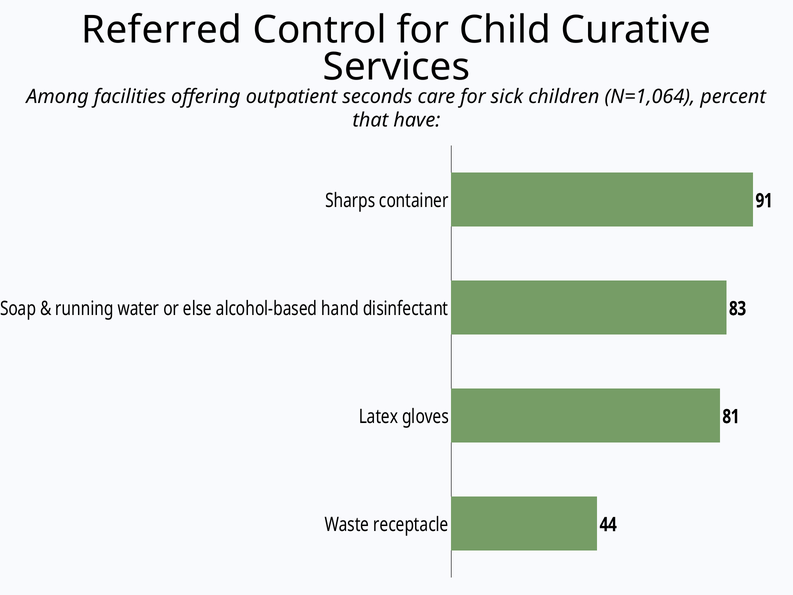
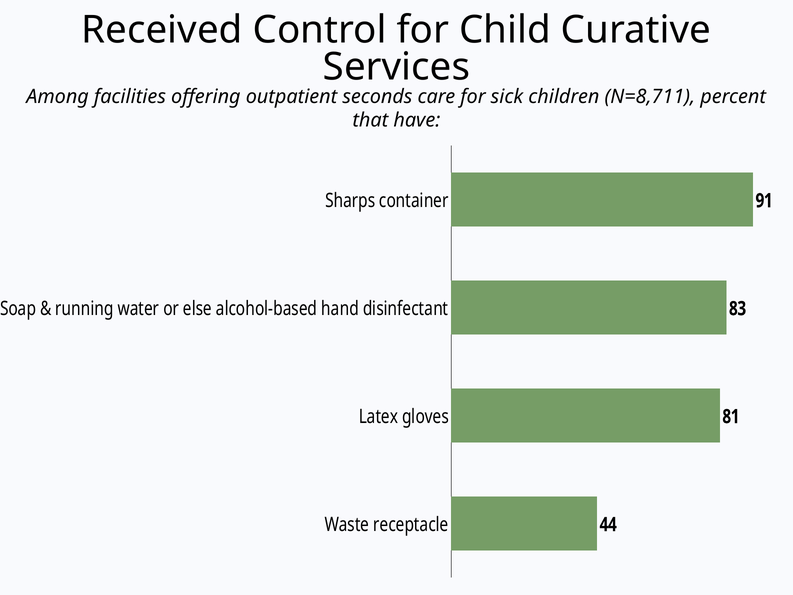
Referred: Referred -> Received (162, 30)
N=1,064: N=1,064 -> N=8,711 (650, 96)
